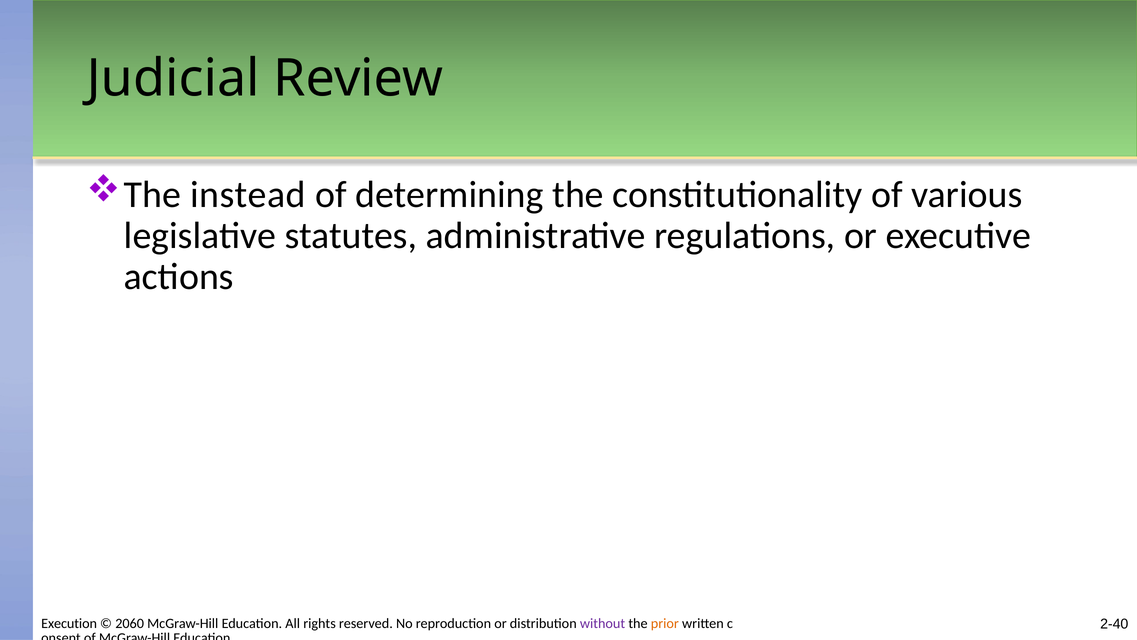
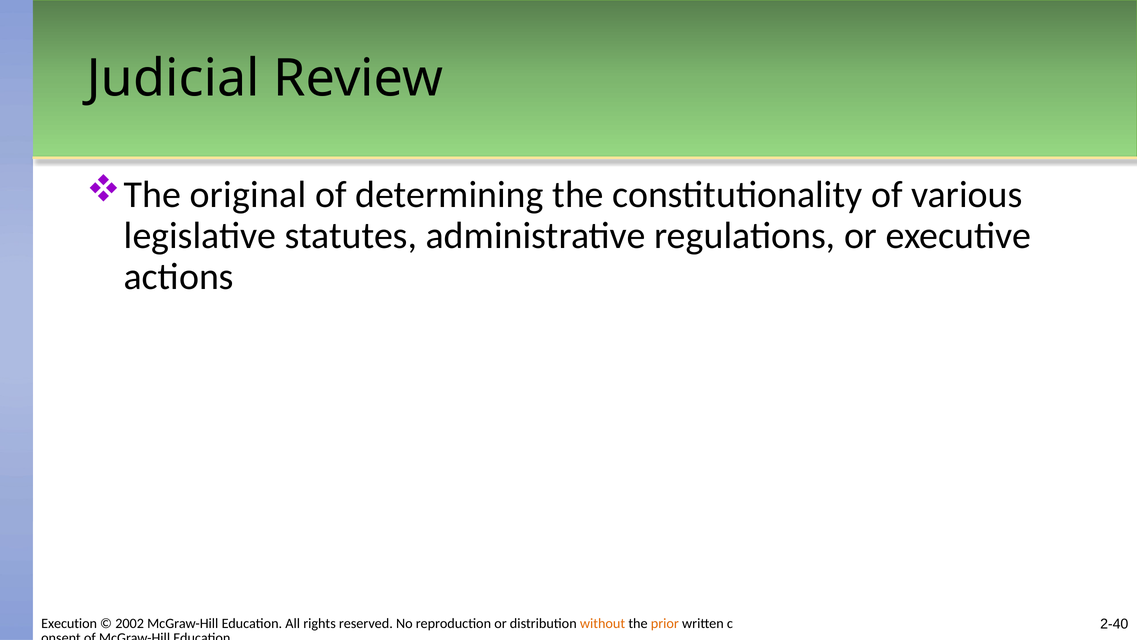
instead: instead -> original (248, 195)
2060: 2060 -> 2002 (130, 623)
without colour: purple -> orange (603, 623)
